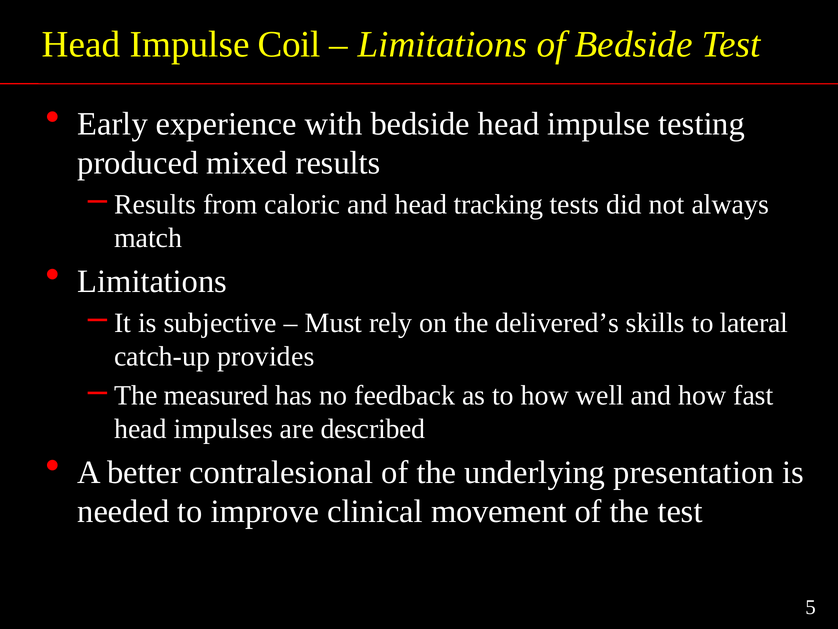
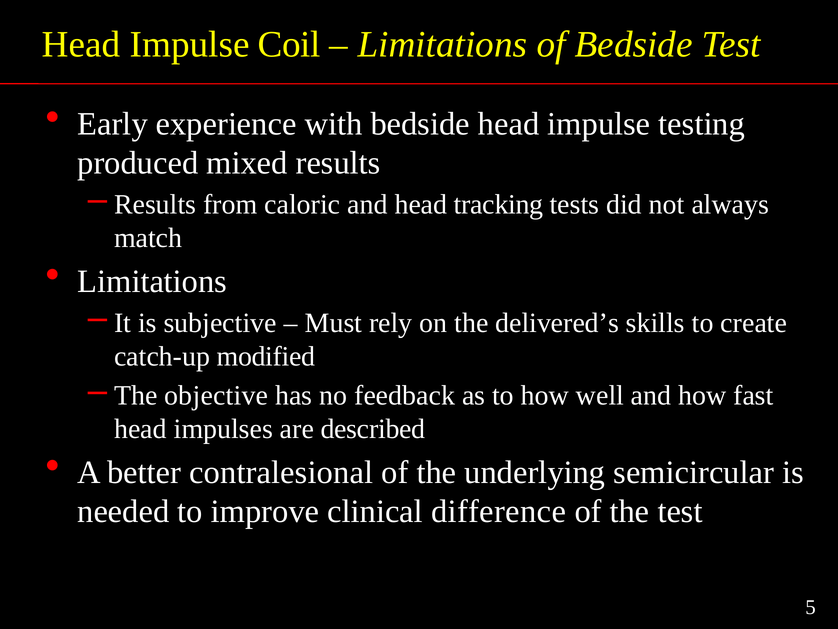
lateral: lateral -> create (754, 323)
provides: provides -> modified (266, 356)
measured: measured -> objective (216, 395)
presentation: presentation -> semicircular (694, 472)
movement: movement -> difference (499, 511)
